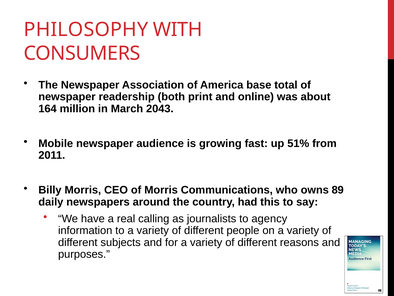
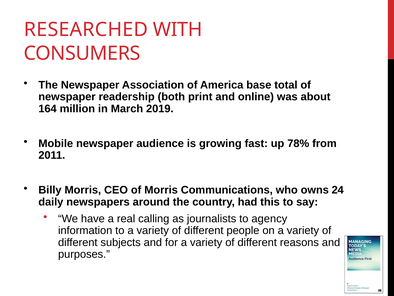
PHILOSOPHY: PHILOSOPHY -> RESEARCHED (86, 30)
2043: 2043 -> 2019 (160, 108)
51%: 51% -> 78% (298, 143)
89: 89 -> 24 (338, 190)
